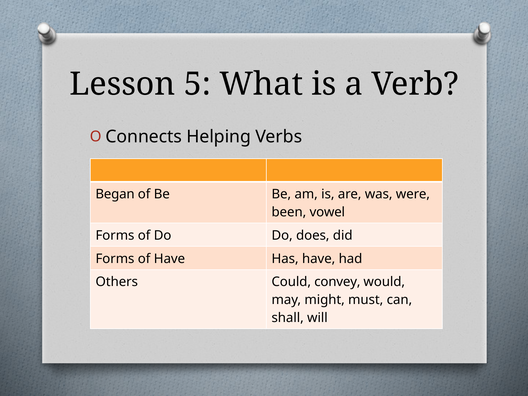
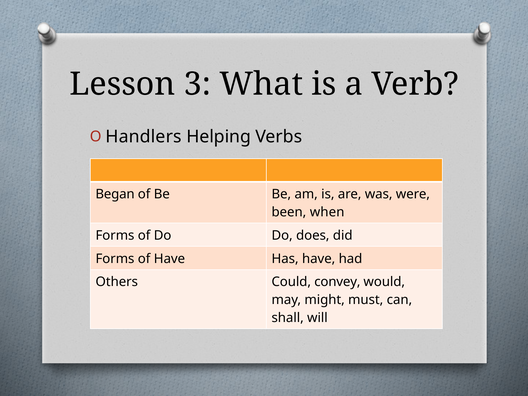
5: 5 -> 3 (197, 84)
Connects: Connects -> Handlers (144, 137)
vowel: vowel -> when (327, 212)
